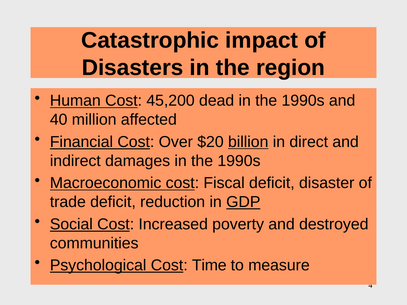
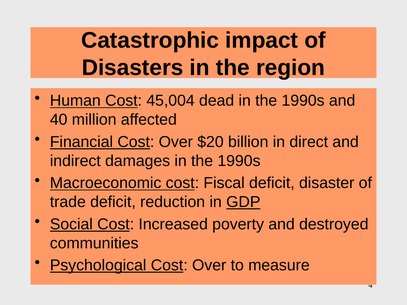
45,200: 45,200 -> 45,004 (171, 101)
billion underline: present -> none (248, 142)
Psychological Cost Time: Time -> Over (209, 266)
